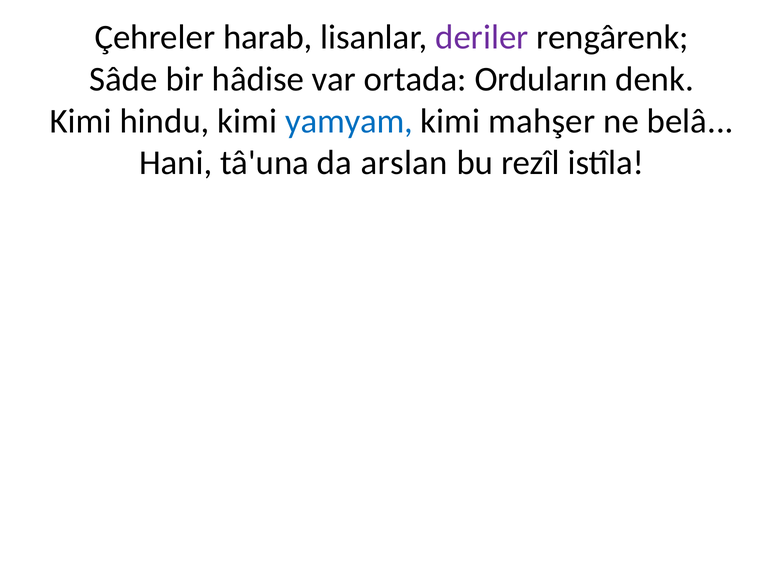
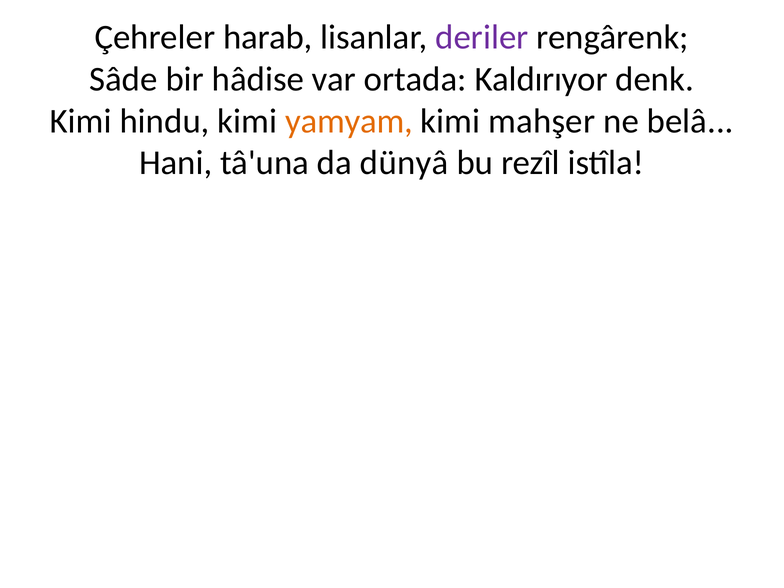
Orduların: Orduların -> Kaldırıyor (541, 79)
yamyam colour: blue -> orange (349, 121)
arslan: arslan -> dünyâ (404, 163)
